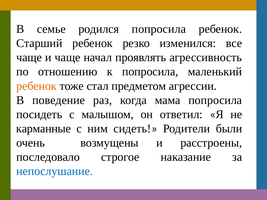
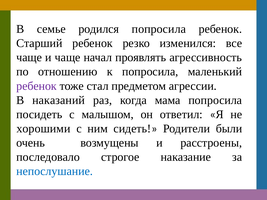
ребенок colour: orange -> purple (37, 86)
поведение: поведение -> наказаний (59, 100)
карманные: карманные -> хорошими (43, 129)
